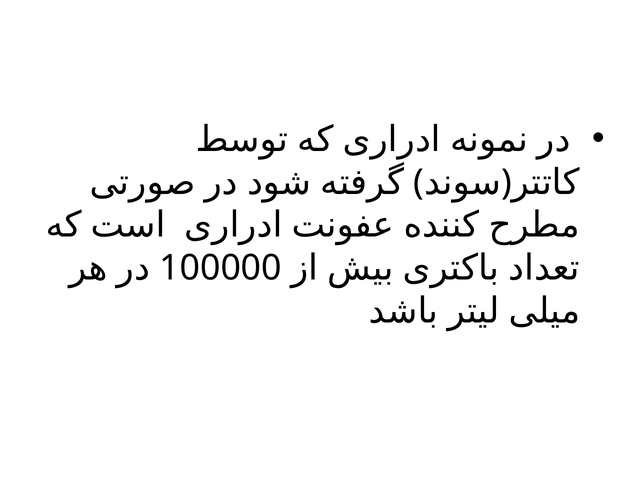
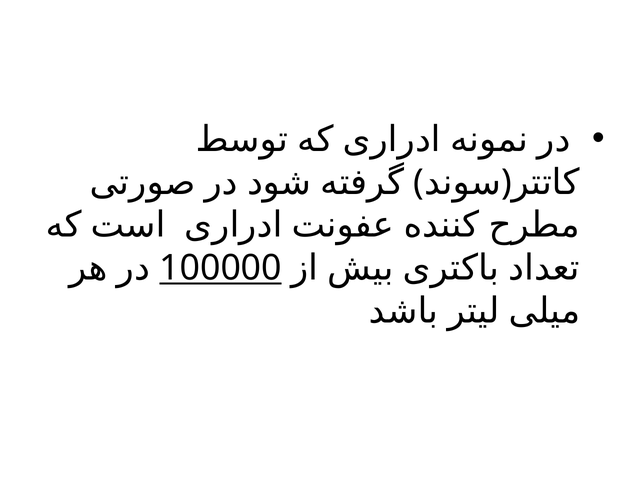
100000 underline: none -> present (221, 268)
